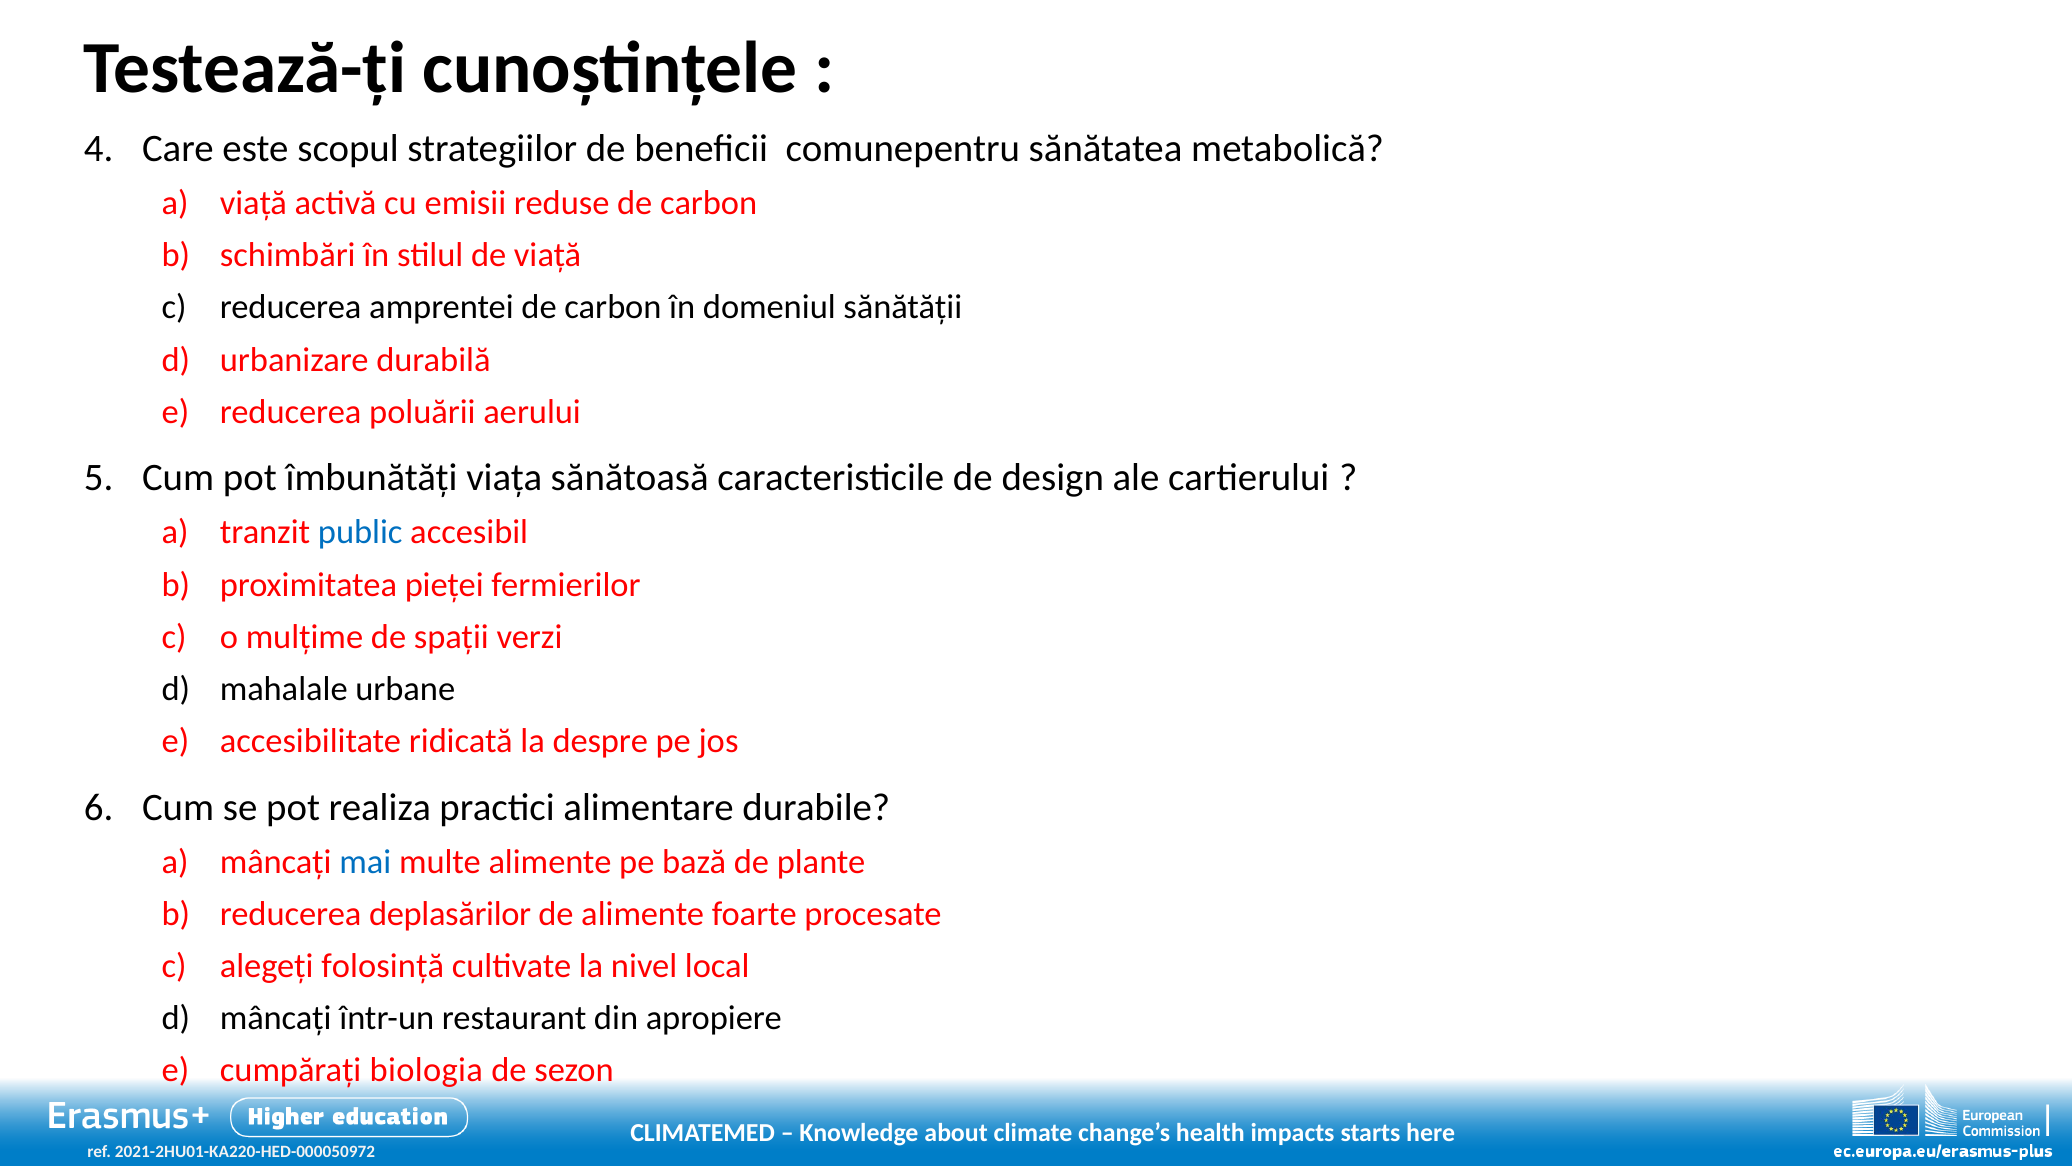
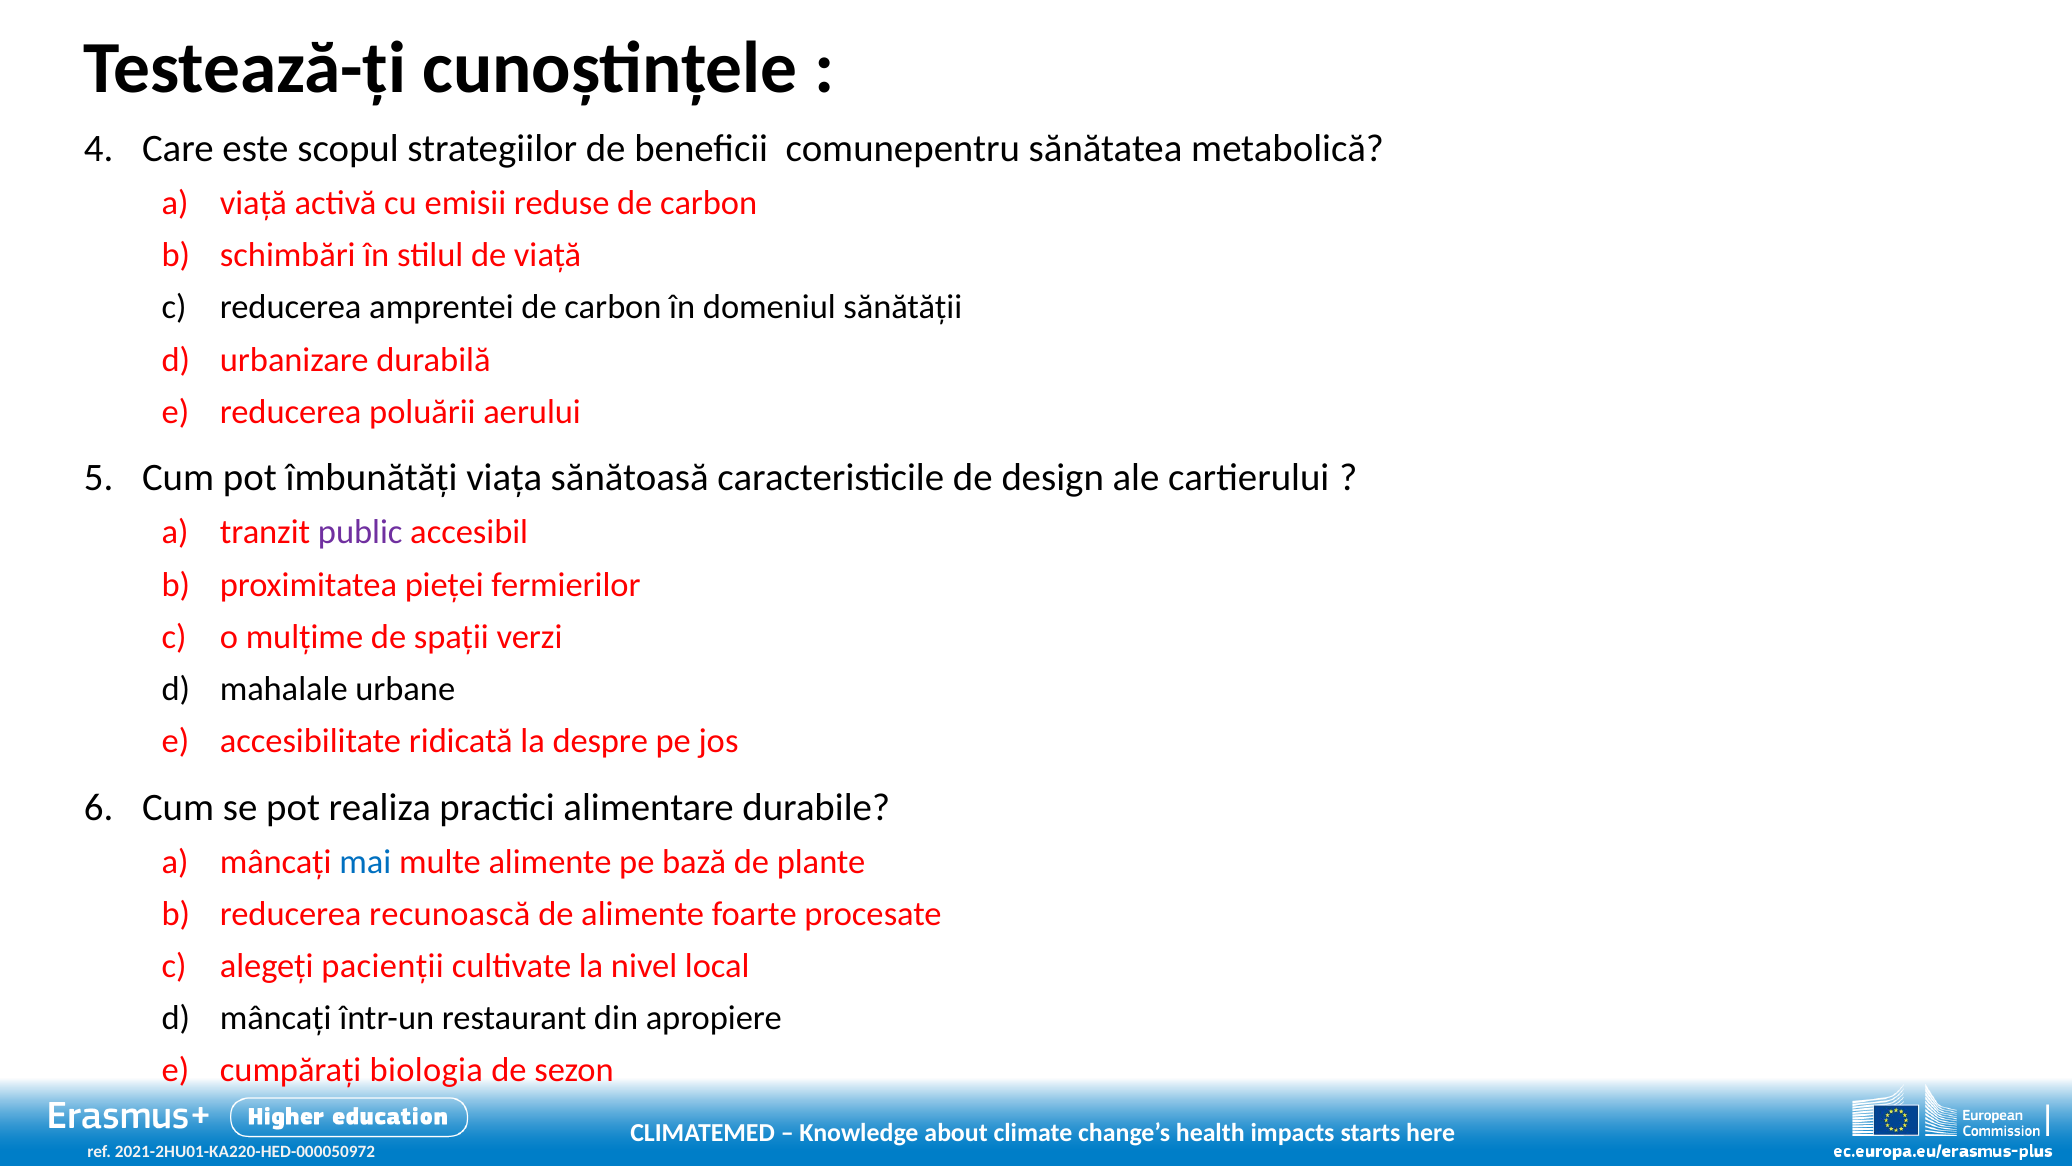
public colour: blue -> purple (360, 532)
deplasărilor: deplasărilor -> recunoască (450, 914)
folosință: folosință -> pacienții (383, 966)
